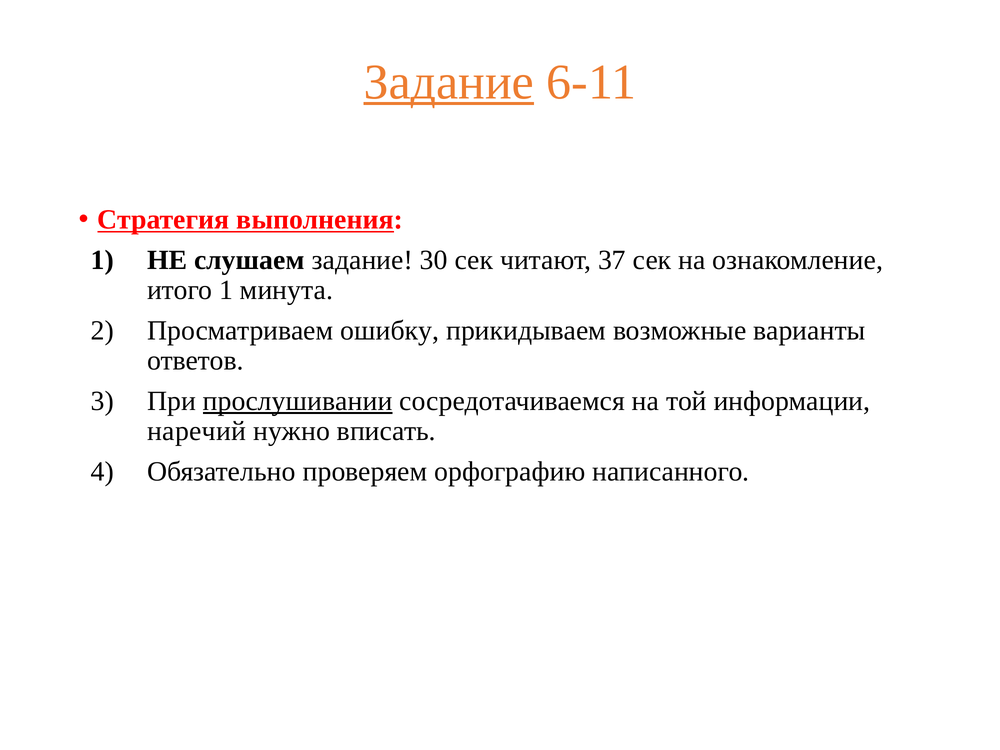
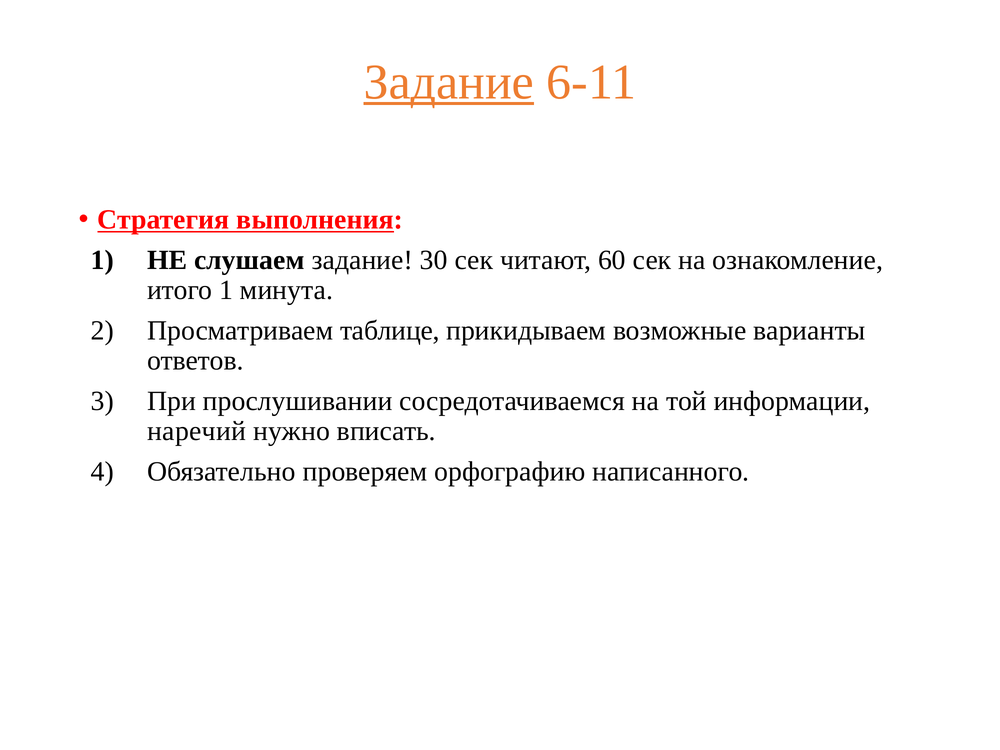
37: 37 -> 60 (612, 260)
ошибку: ошибку -> таблице (390, 331)
прослушивании underline: present -> none (298, 401)
